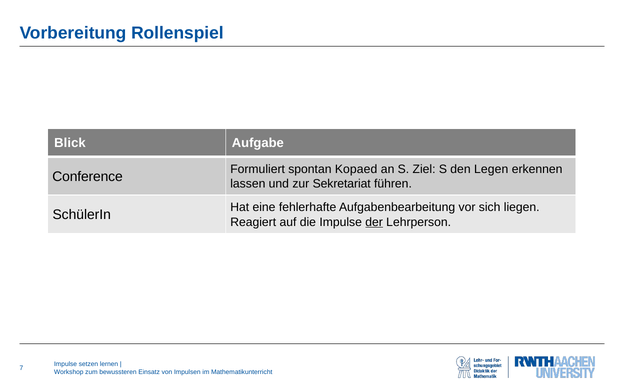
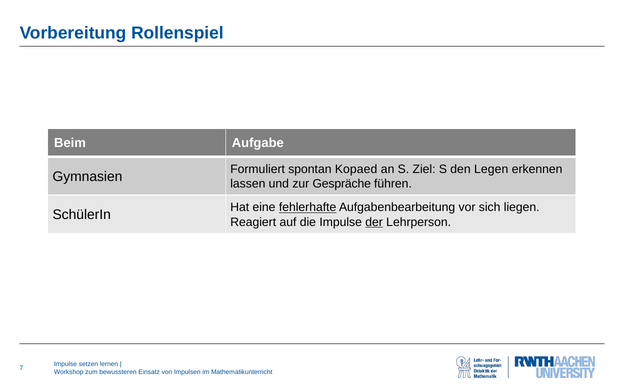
Blick: Blick -> Beim (70, 143)
Conference: Conference -> Gymnasien (87, 177)
Sekretariat: Sekretariat -> Gespräche (342, 184)
fehlerhafte underline: none -> present (308, 207)
